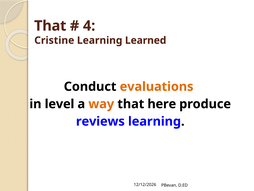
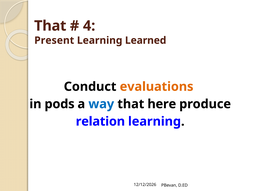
Cristine: Cristine -> Present (54, 40)
level: level -> pods (60, 104)
way colour: orange -> blue (101, 104)
reviews: reviews -> relation (100, 121)
